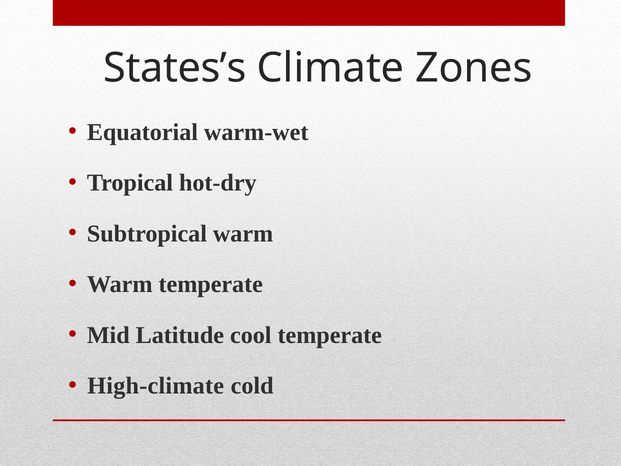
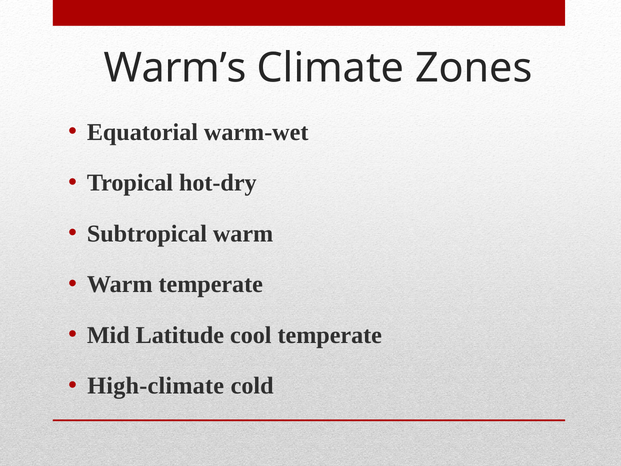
States’s: States’s -> Warm’s (175, 68)
